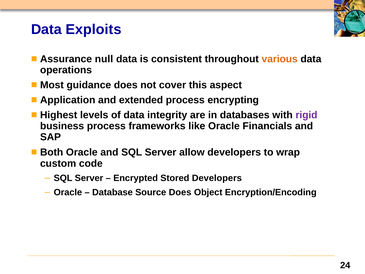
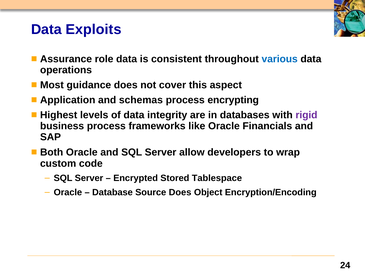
null: null -> role (104, 59)
various colour: orange -> blue (280, 59)
extended: extended -> schemas (141, 100)
Stored Developers: Developers -> Tablespace (217, 178)
